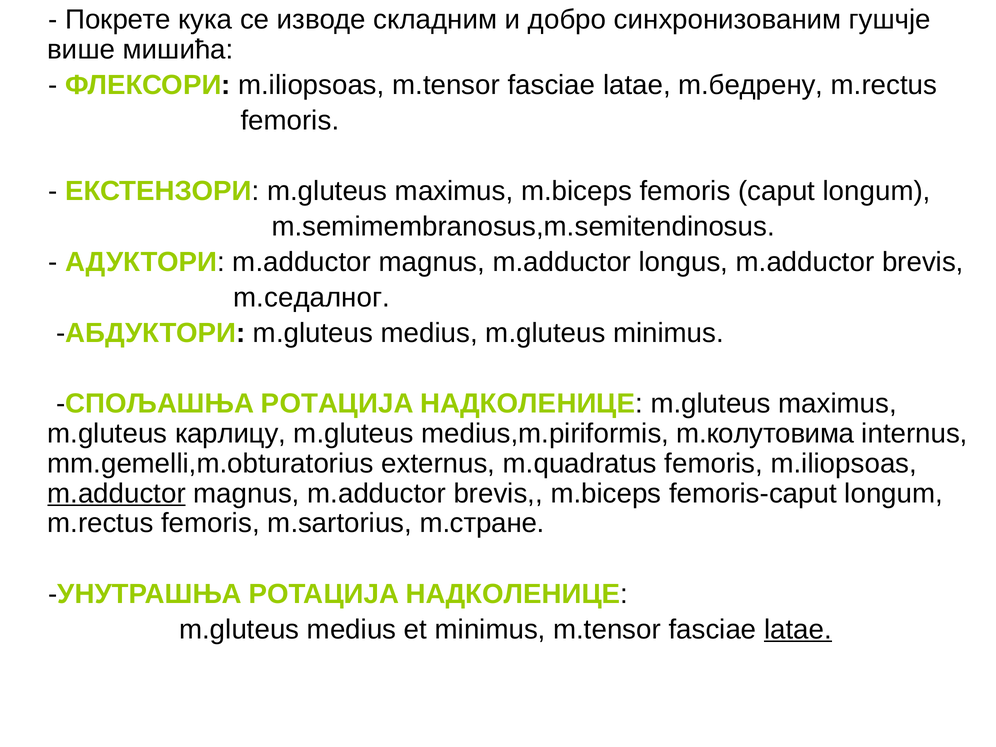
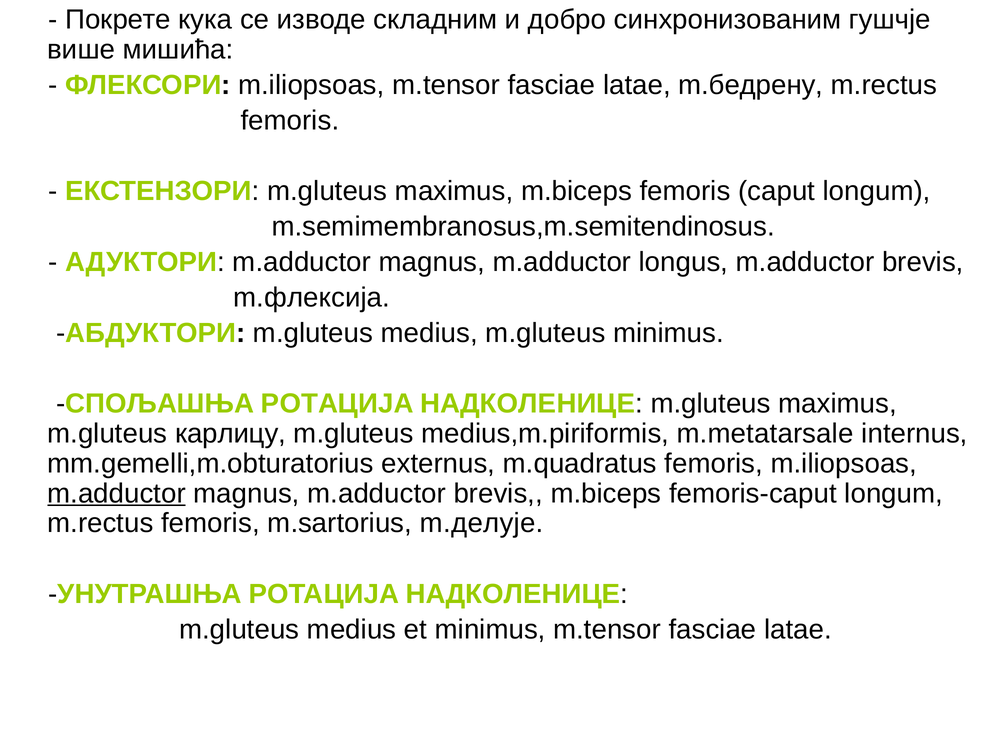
m.седaлнoг: m.седaлнoг -> m.флексија (312, 298)
m.колутовима: m.колутовима -> m.metatarsale (765, 434)
m.стране: m.стране -> m.делује (482, 523)
latae underline: present -> none (798, 629)
